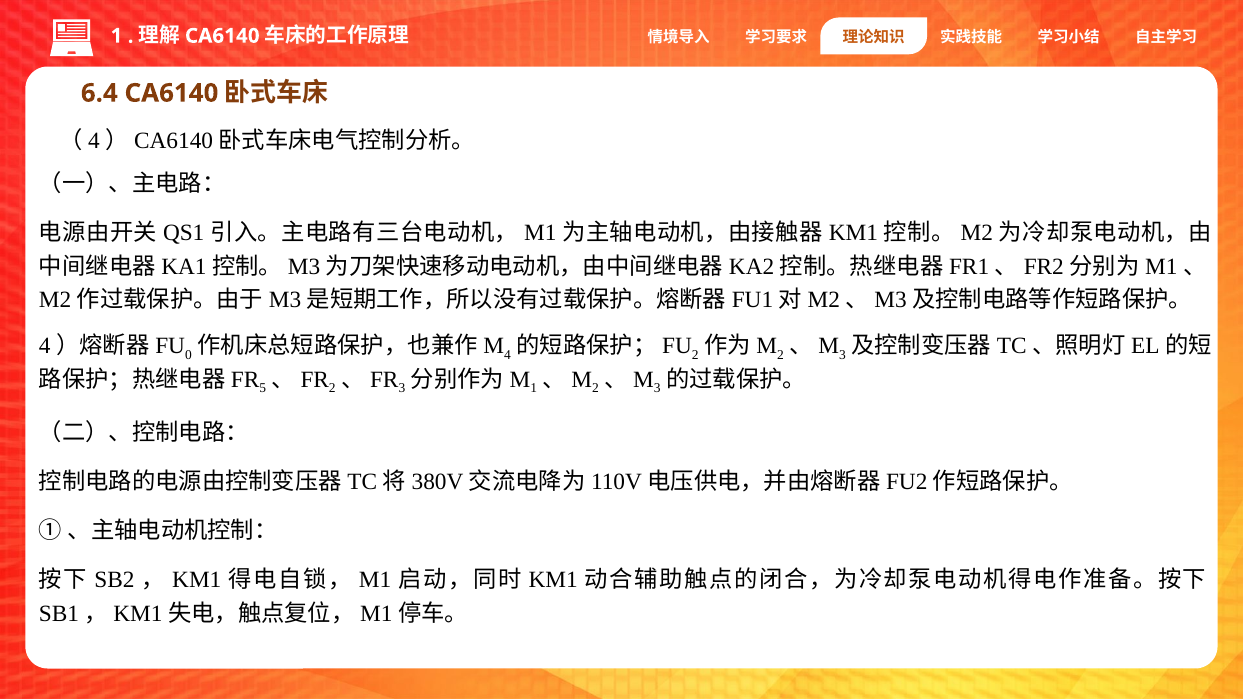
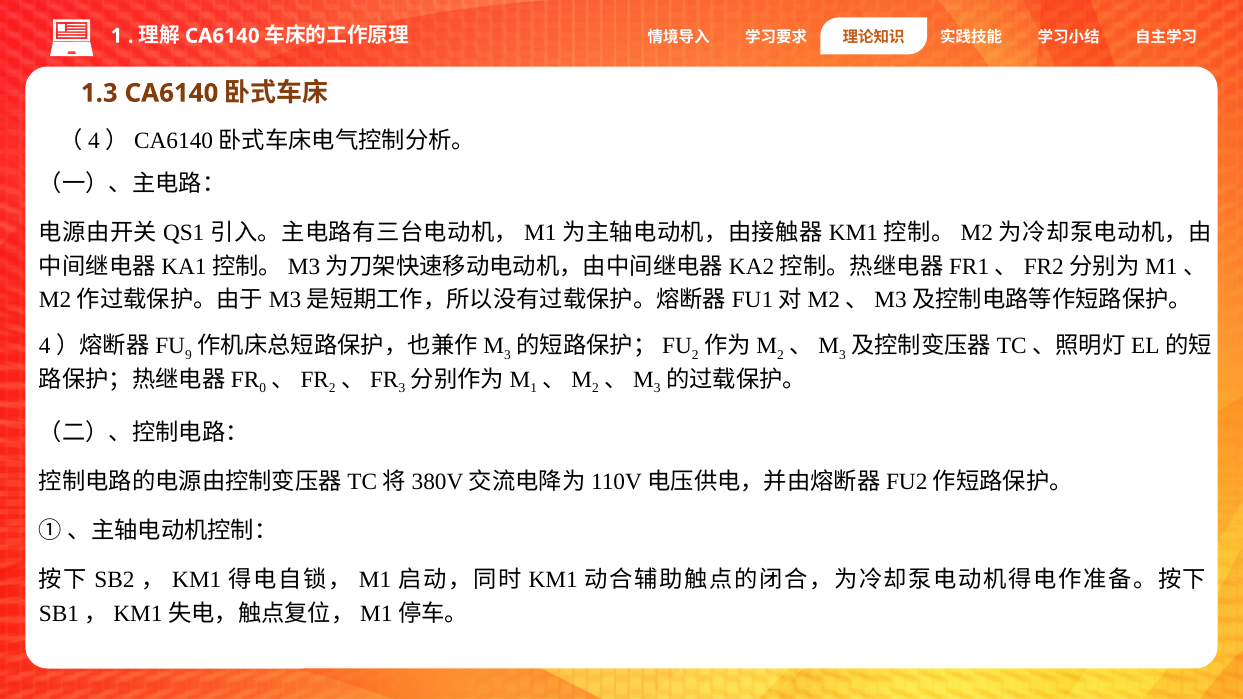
6.4: 6.4 -> 1.3 (99, 93)
0: 0 -> 9 (188, 355)
4: 4 -> 3 (508, 355)
5: 5 -> 0 (263, 388)
